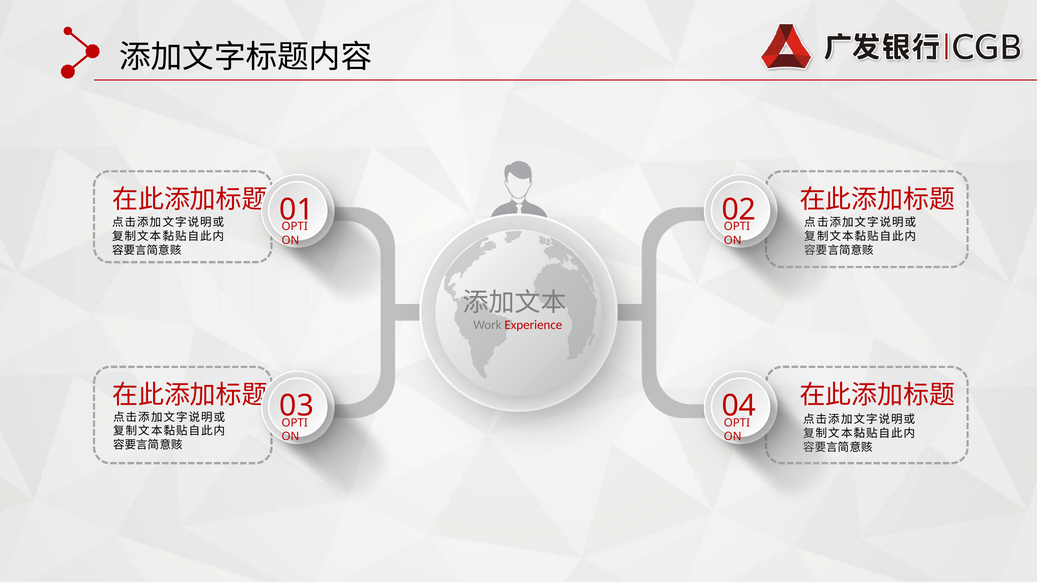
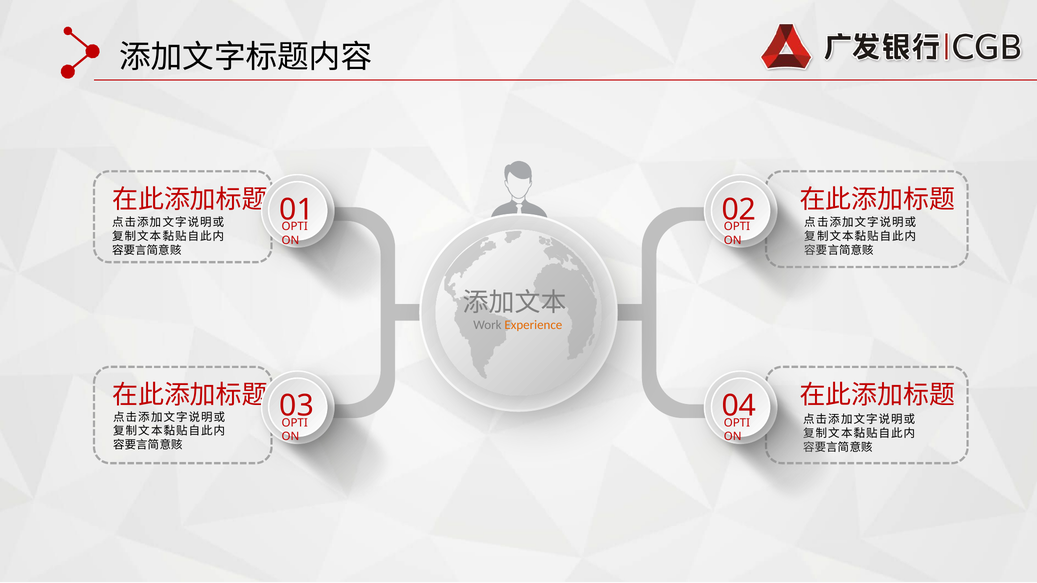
Experience colour: red -> orange (533, 325)
